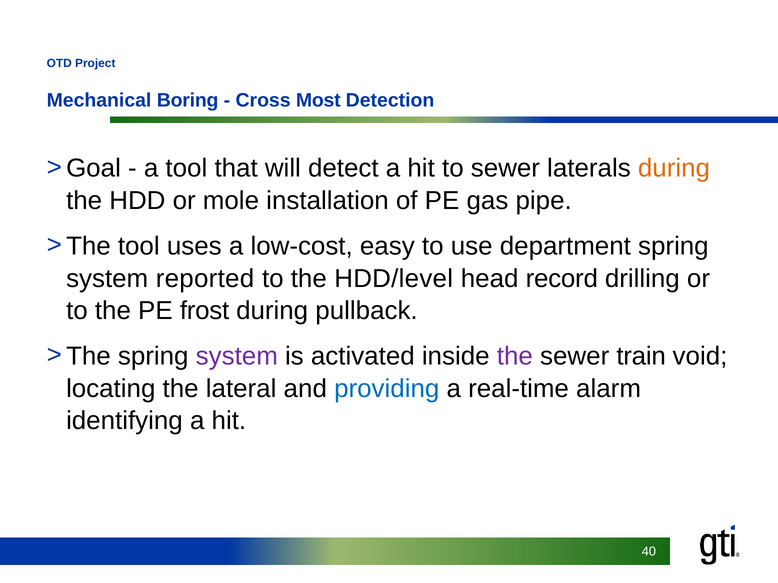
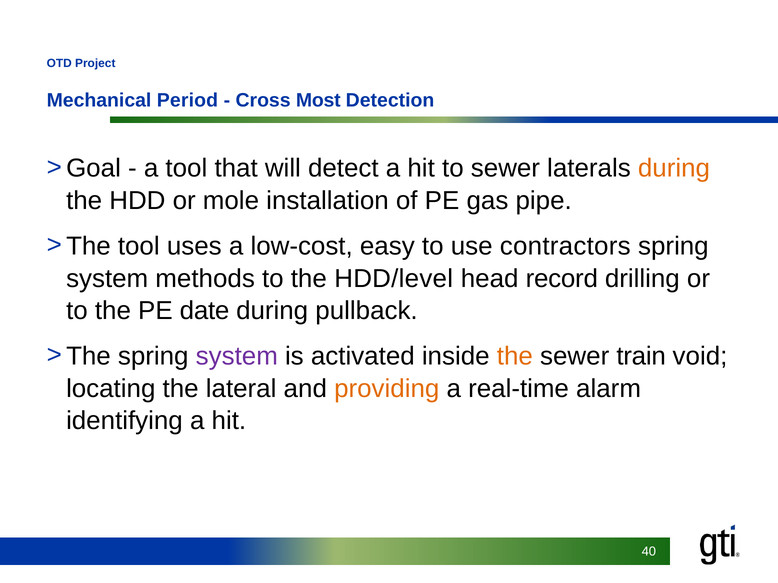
Boring: Boring -> Period (187, 100)
department: department -> contractors (565, 246)
reported: reported -> methods (205, 279)
frost: frost -> date (205, 311)
the colour: purple -> orange (515, 356)
providing colour: blue -> orange (387, 389)
